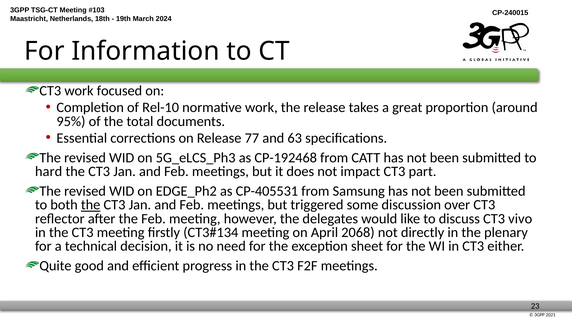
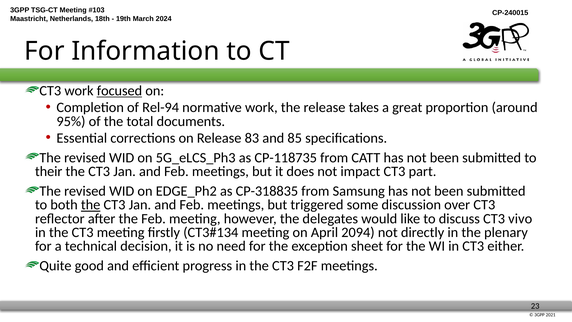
focused underline: none -> present (119, 91)
Rel-10: Rel-10 -> Rel-94 (161, 107)
77: 77 -> 83 (252, 138)
63: 63 -> 85 (295, 138)
CP-192468: CP-192468 -> CP-118735 (286, 158)
hard: hard -> their (49, 171)
CP-405531: CP-405531 -> CP-318835 (267, 191)
2068: 2068 -> 2094 (358, 232)
